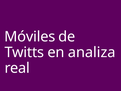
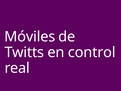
analiza: analiza -> control (92, 52)
